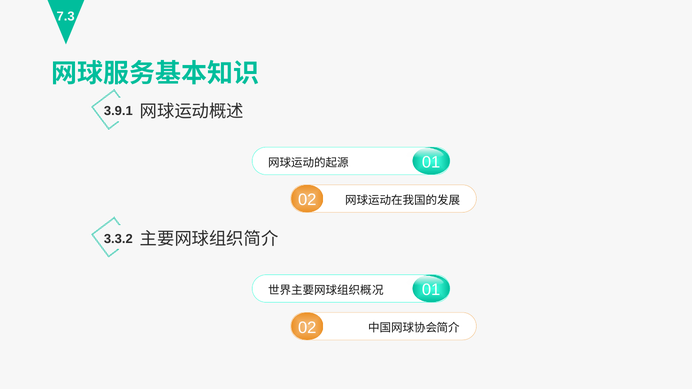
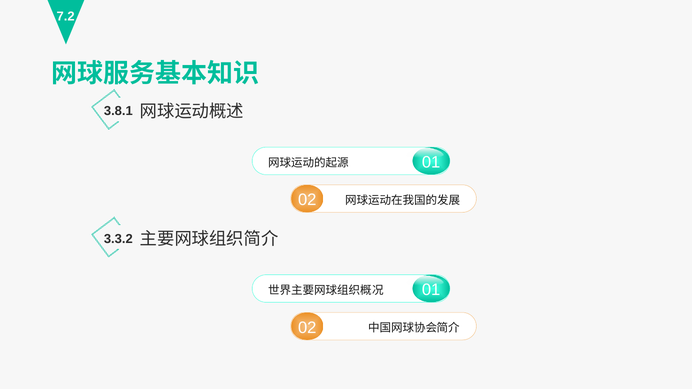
7.3: 7.3 -> 7.2 (66, 17)
3.9.1: 3.9.1 -> 3.8.1 (118, 111)
